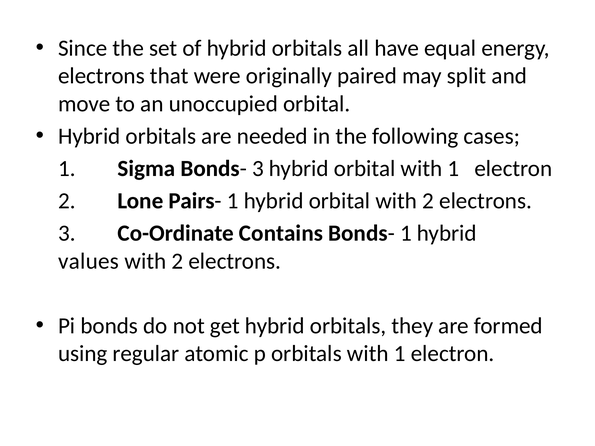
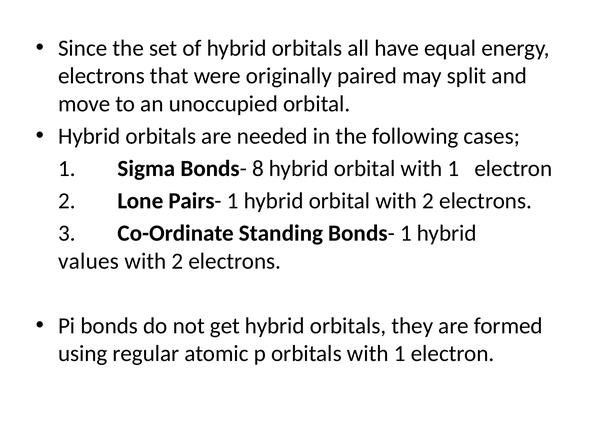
Bonds- 3: 3 -> 8 (258, 169)
Contains: Contains -> Standing (281, 233)
